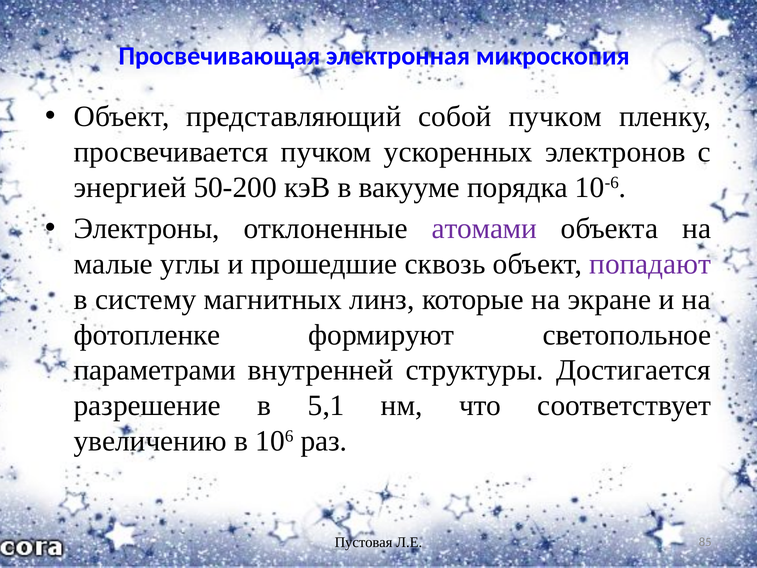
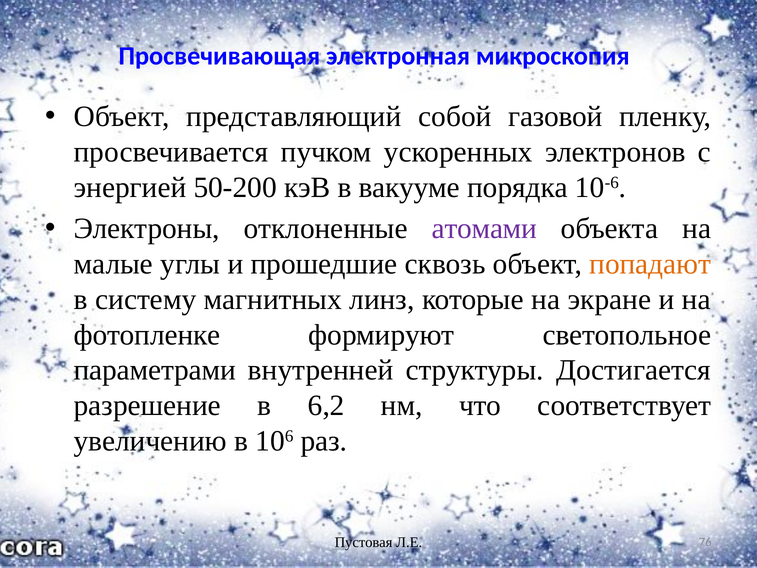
собой пучком: пучком -> газовой (555, 117)
попадают colour: purple -> orange (650, 264)
5,1: 5,1 -> 6,2 (326, 405)
85: 85 -> 76 (705, 542)
